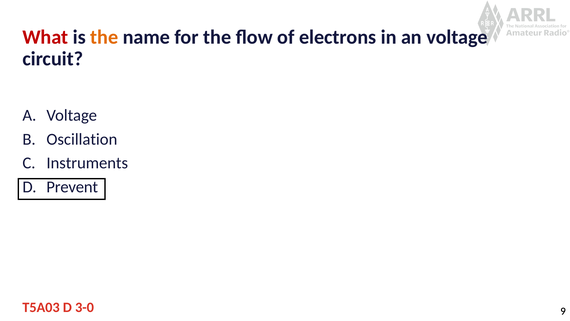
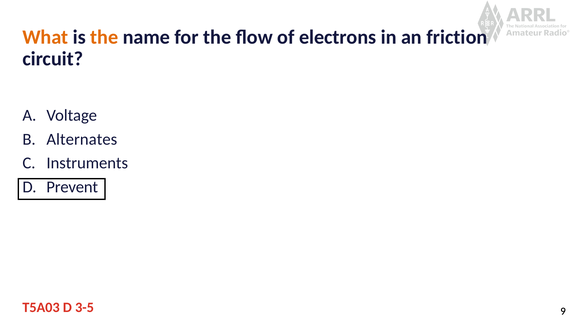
What colour: red -> orange (45, 37)
an voltage: voltage -> friction (457, 37)
Oscillation: Oscillation -> Alternates (82, 139)
3-0: 3-0 -> 3-5 (85, 307)
